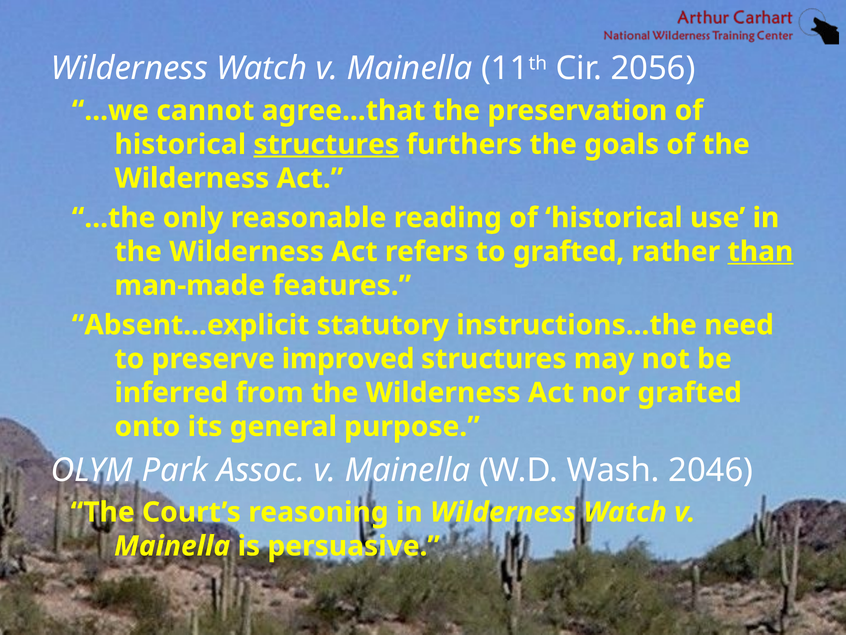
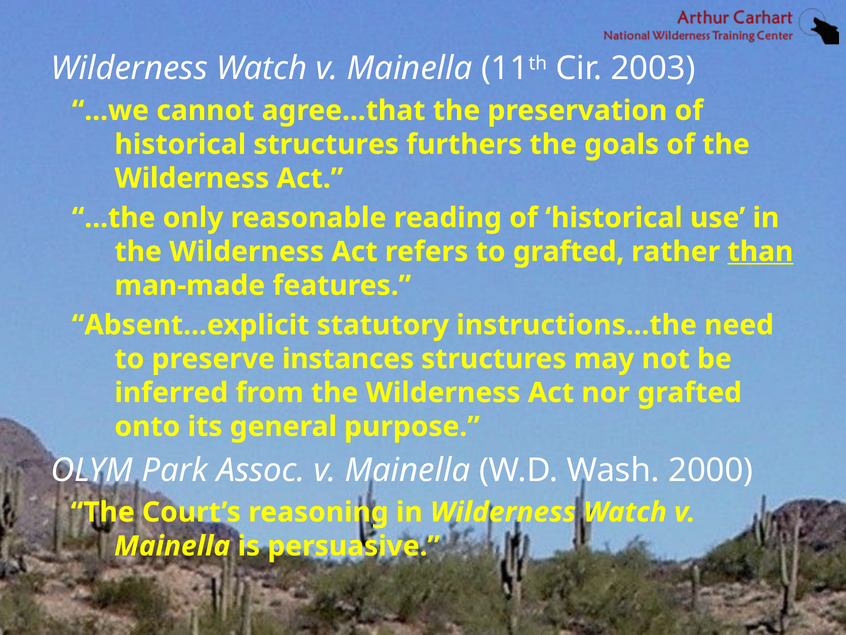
2056: 2056 -> 2003 (653, 69)
structures underline: present -> none (326, 144)
improved: improved -> instances (348, 359)
2046: 2046 -> 2000 (711, 470)
